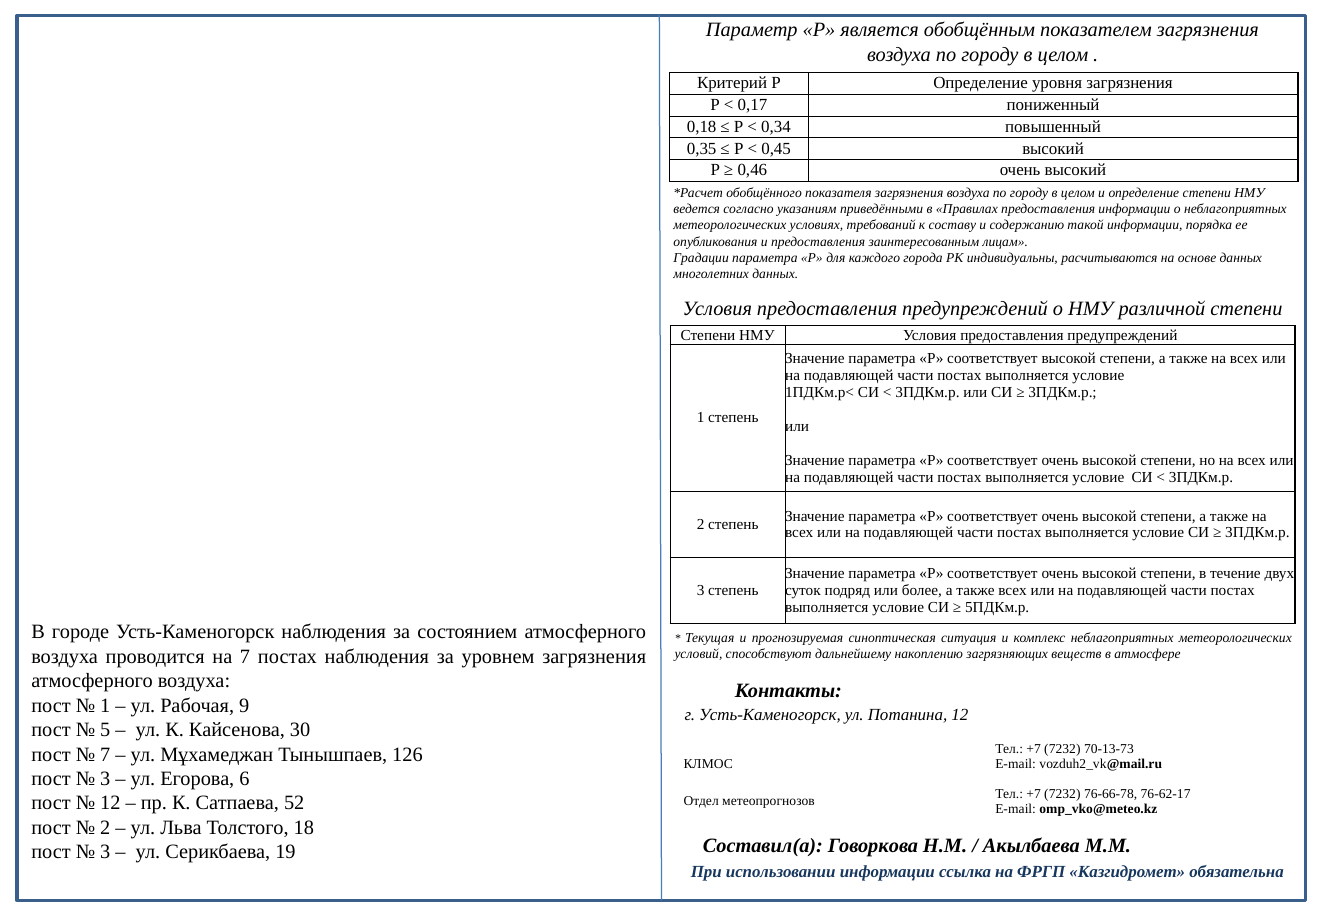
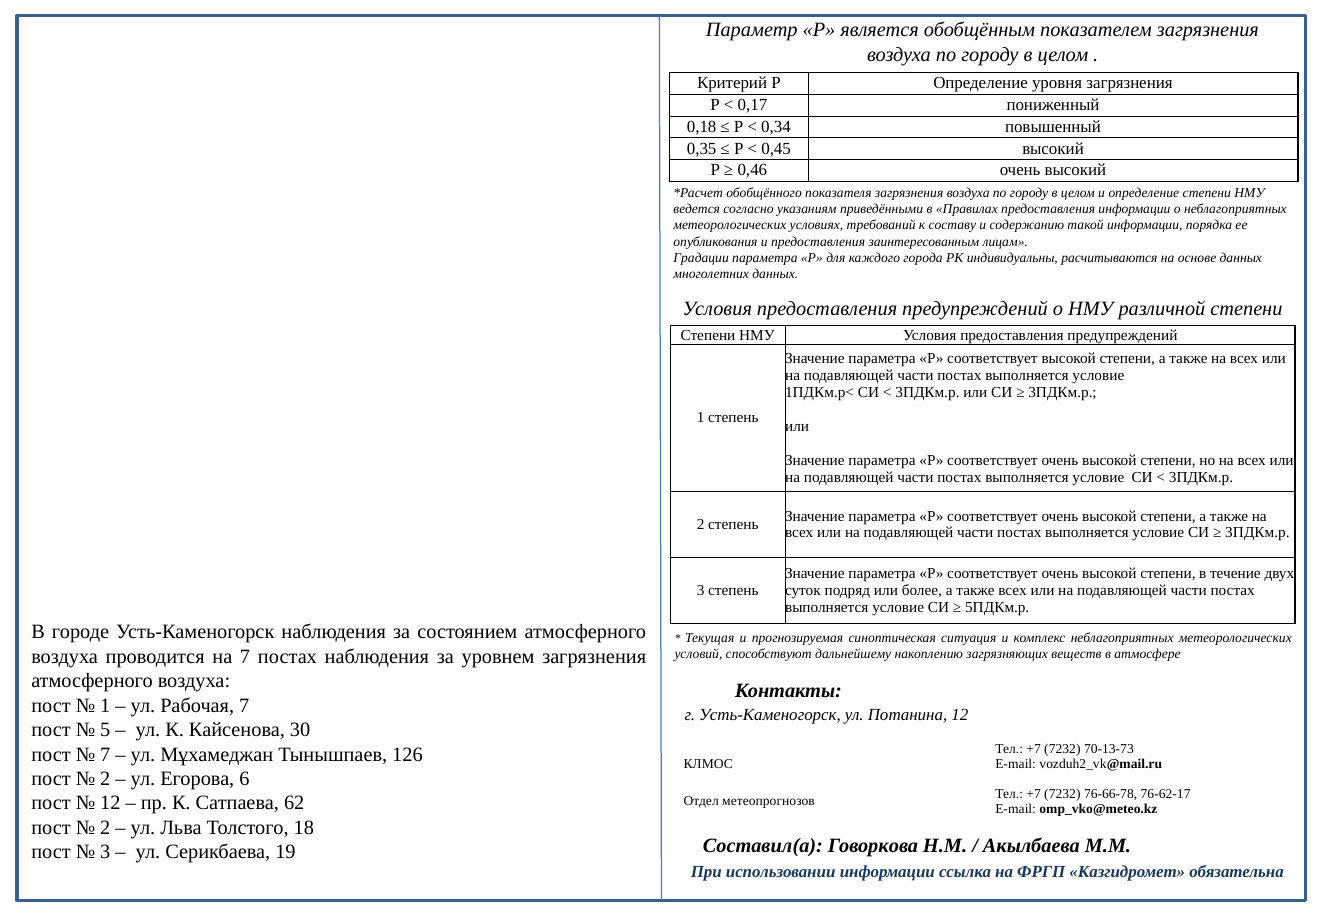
Рабочая 9: 9 -> 7 (244, 705)
3: 3 -> 2 (105, 779)
52: 52 -> 62 (294, 803)
